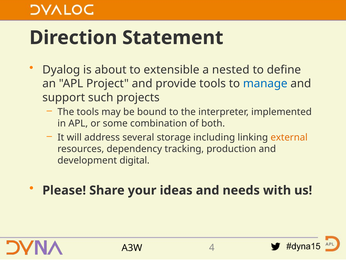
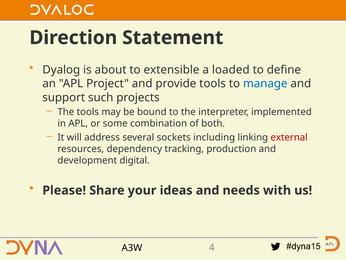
nested: nested -> loaded (231, 70)
storage: storage -> sockets (174, 137)
external colour: orange -> red (289, 137)
